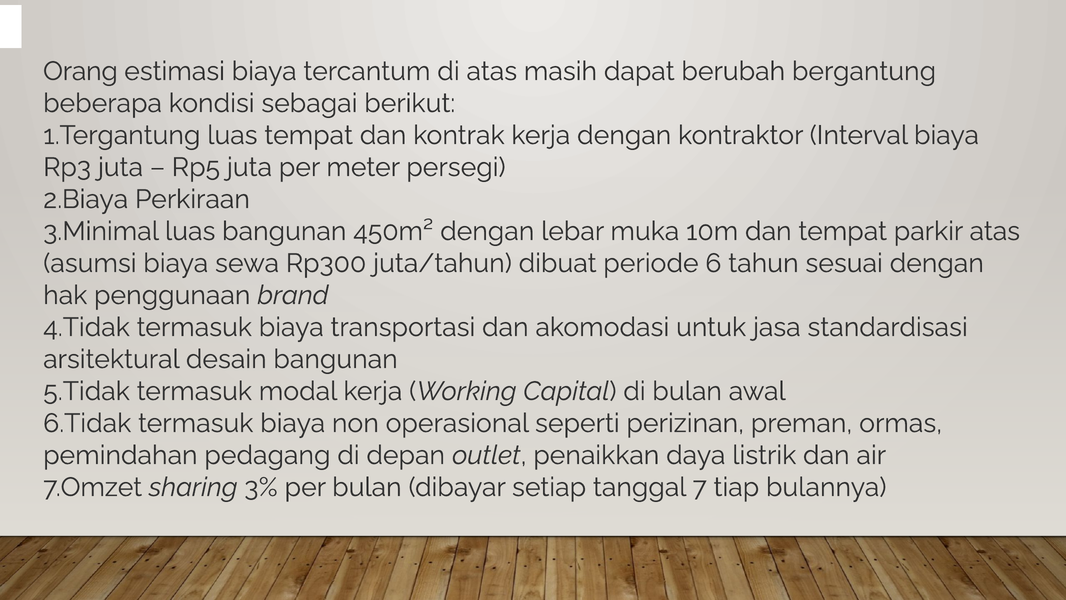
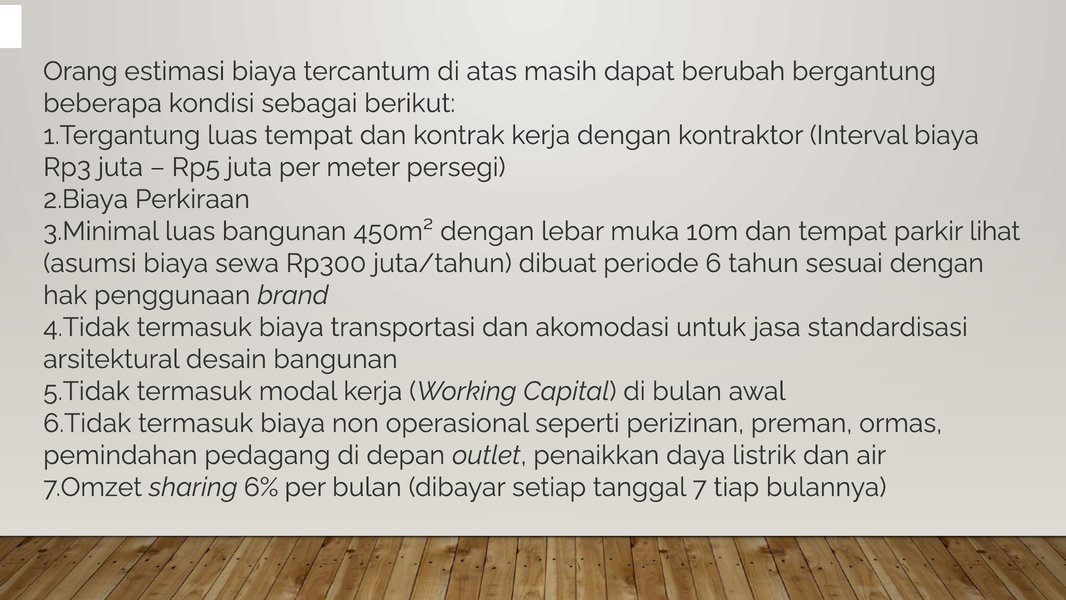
parkir atas: atas -> lihat (995, 231)
3%: 3% -> 6% (261, 487)
